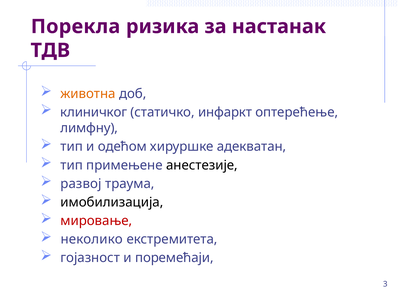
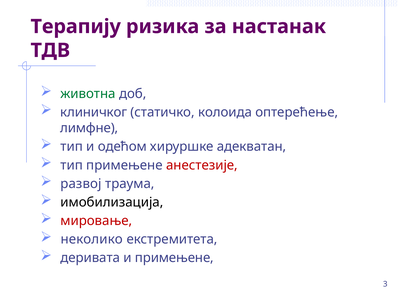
Порекла: Порекла -> Терапију (76, 27)
животна colour: orange -> green (88, 94)
инфаркт: инфаркт -> колоида (225, 112)
лимфну: лимфну -> лимфне (89, 128)
анестезије colour: black -> red (202, 165)
гојазност: гојазност -> деривата (90, 258)
и поремећаји: поремећаји -> примењене (174, 258)
